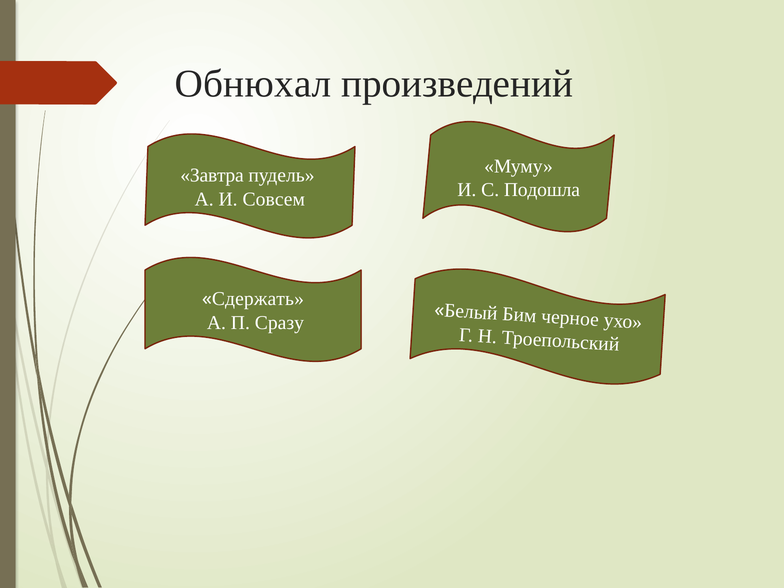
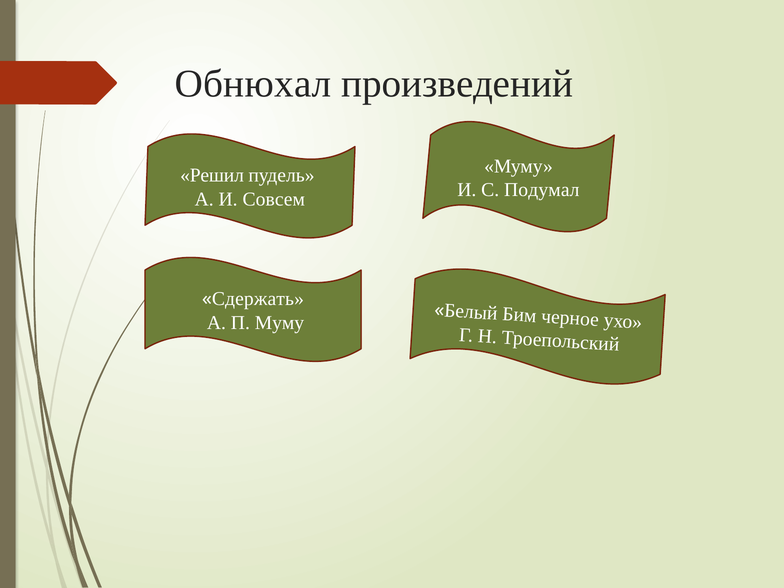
Завтра: Завтра -> Решил (212, 176)
Подошла: Подошла -> Подумал (542, 190)
П Сразу: Сразу -> Муму (279, 323)
